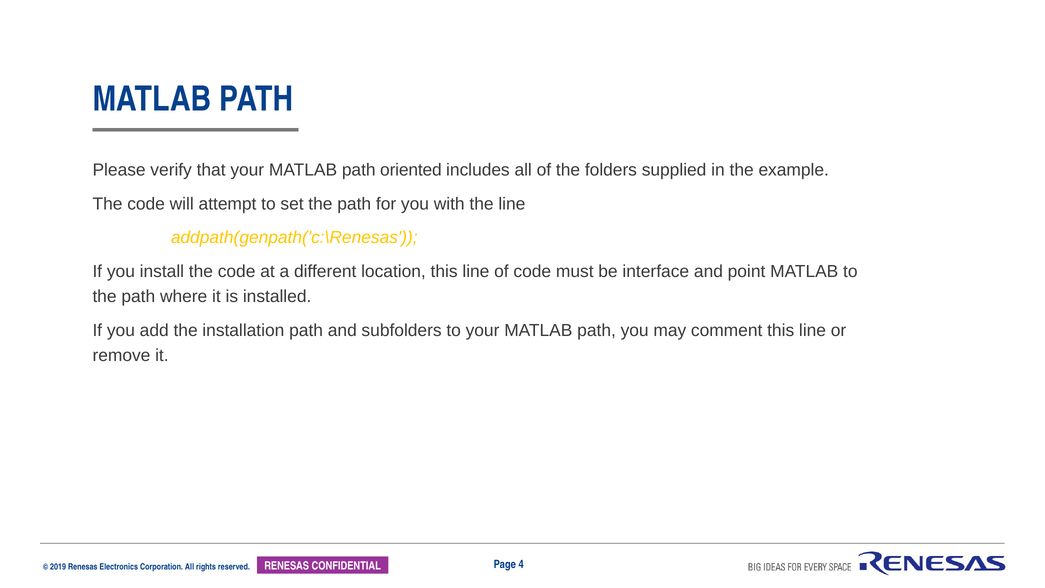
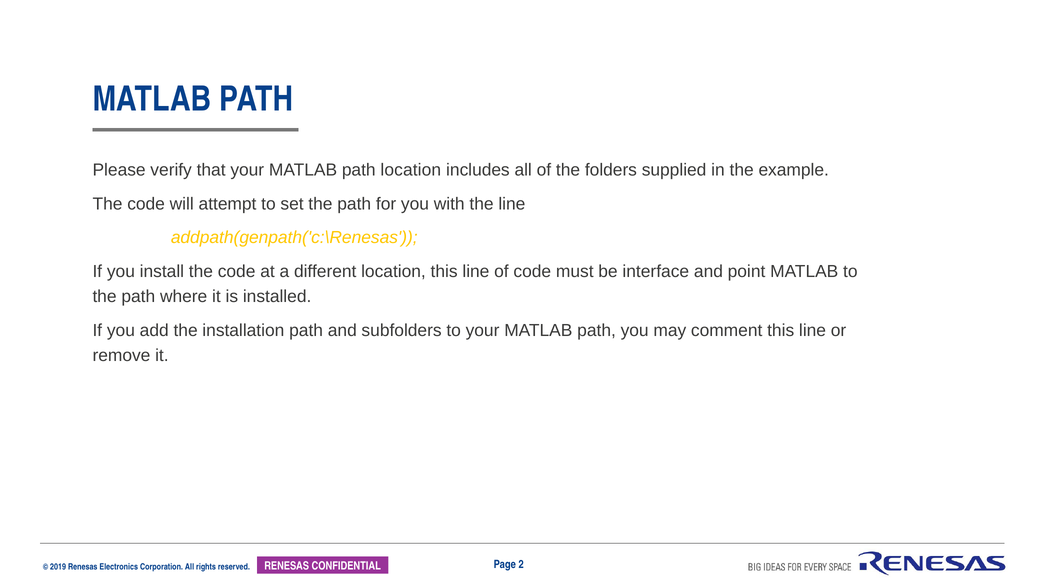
path oriented: oriented -> location (411, 170)
4: 4 -> 2 (521, 564)
